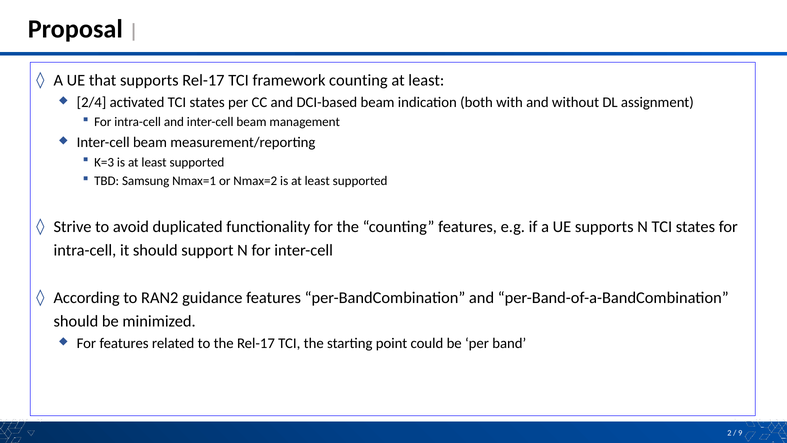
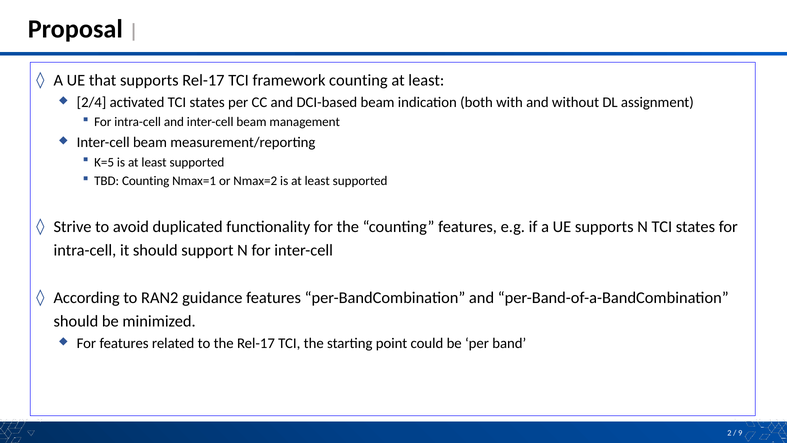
K=3: K=3 -> K=5 (104, 162)
TBD Samsung: Samsung -> Counting (146, 181)
